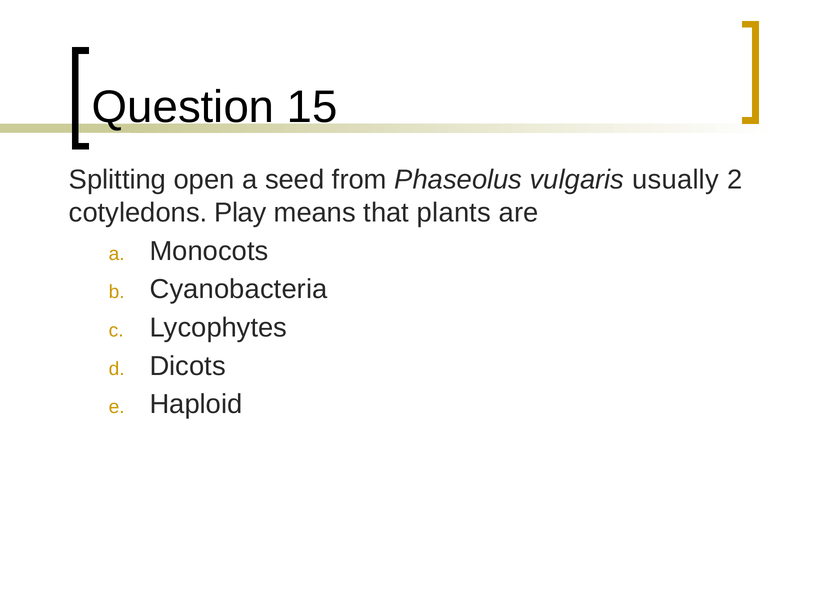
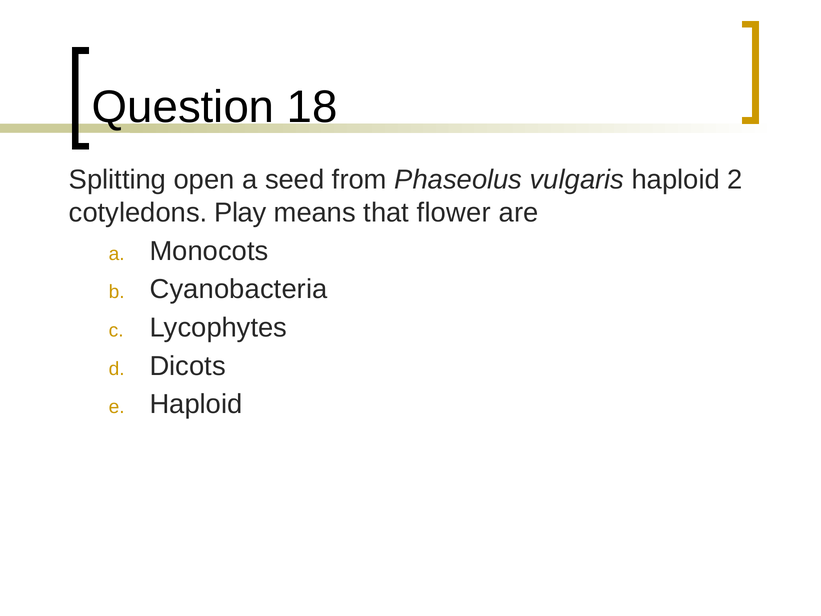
15: 15 -> 18 (312, 107)
vulgaris usually: usually -> haploid (676, 180)
plants: plants -> flower (454, 213)
